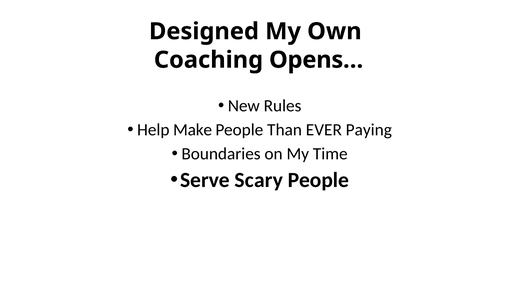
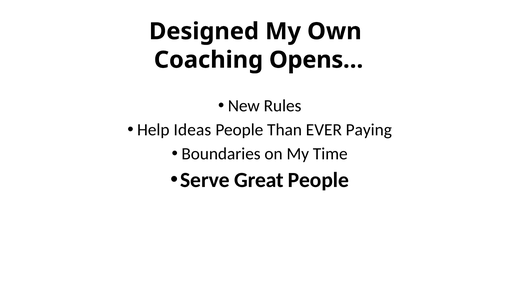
Make: Make -> Ideas (192, 130)
Scary: Scary -> Great (259, 180)
